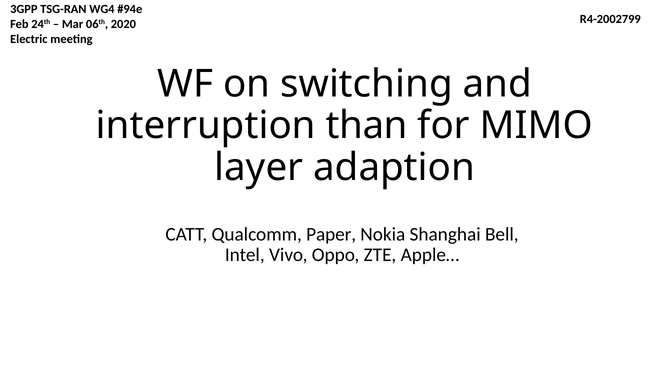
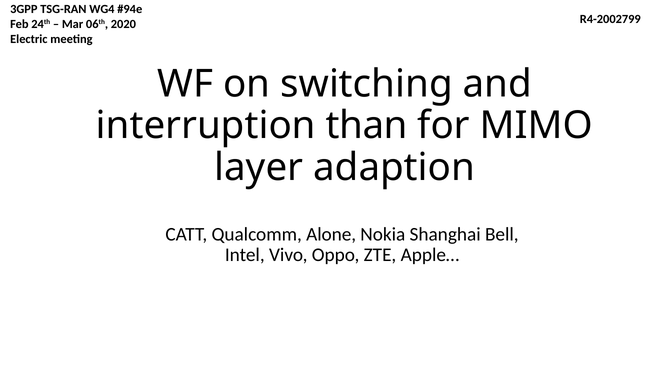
Paper: Paper -> Alone (331, 234)
